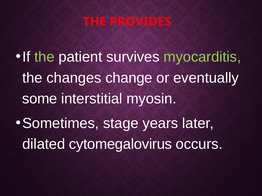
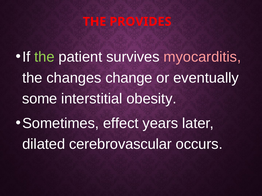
myocarditis colour: light green -> pink (202, 57)
myosin: myosin -> obesity (151, 99)
stage: stage -> effect (121, 124)
cytomegalovirus: cytomegalovirus -> cerebrovascular (120, 144)
